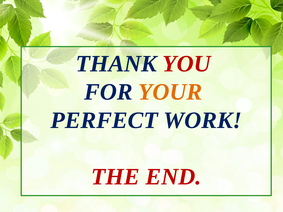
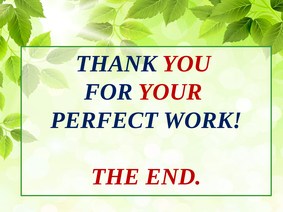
YOUR colour: orange -> red (170, 92)
